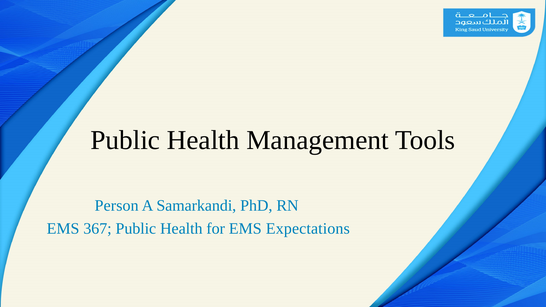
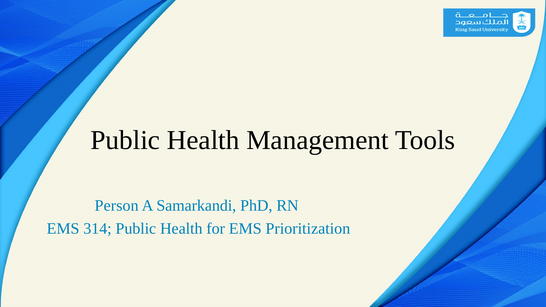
367: 367 -> 314 (97, 229)
Expectations: Expectations -> Prioritization (308, 229)
